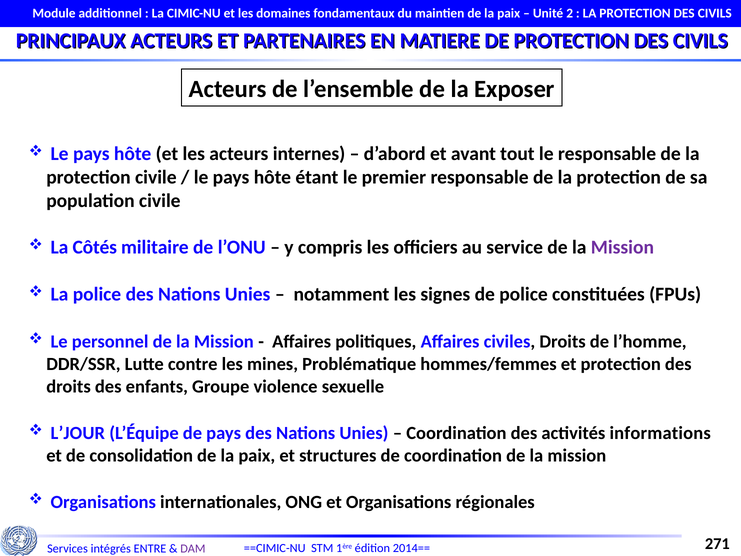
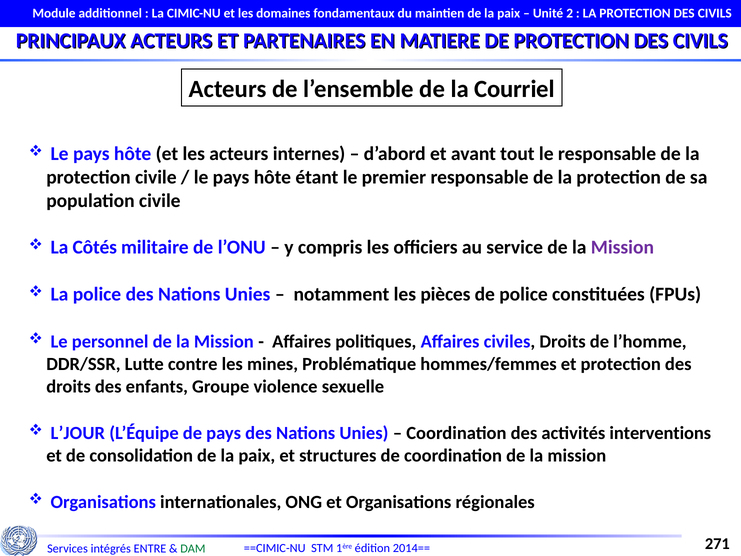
Exposer: Exposer -> Courriel (515, 89)
signes: signes -> pièces (445, 294)
informations: informations -> interventions (660, 433)
DAM colour: purple -> green (193, 548)
